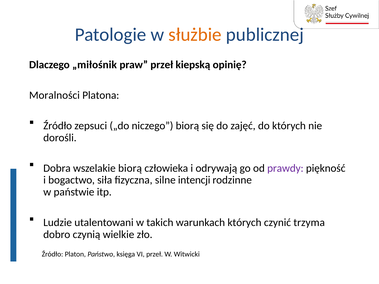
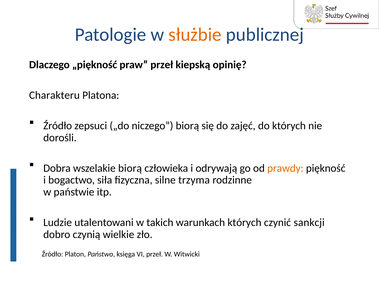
„miłośnik: „miłośnik -> „piękność (95, 65)
Moralności: Moralności -> Charakteru (54, 95)
prawdy colour: purple -> orange (285, 168)
intencji: intencji -> trzyma (194, 180)
trzyma: trzyma -> sankcji (309, 223)
